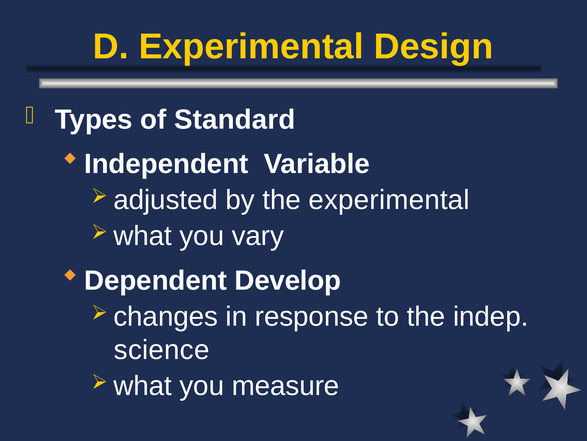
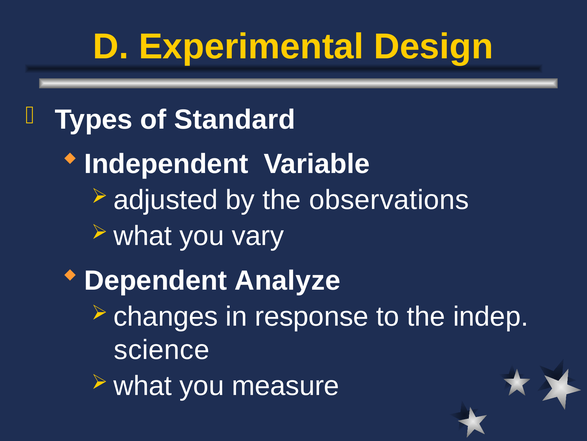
the experimental: experimental -> observations (389, 200)
Develop: Develop -> Analyze (288, 280)
